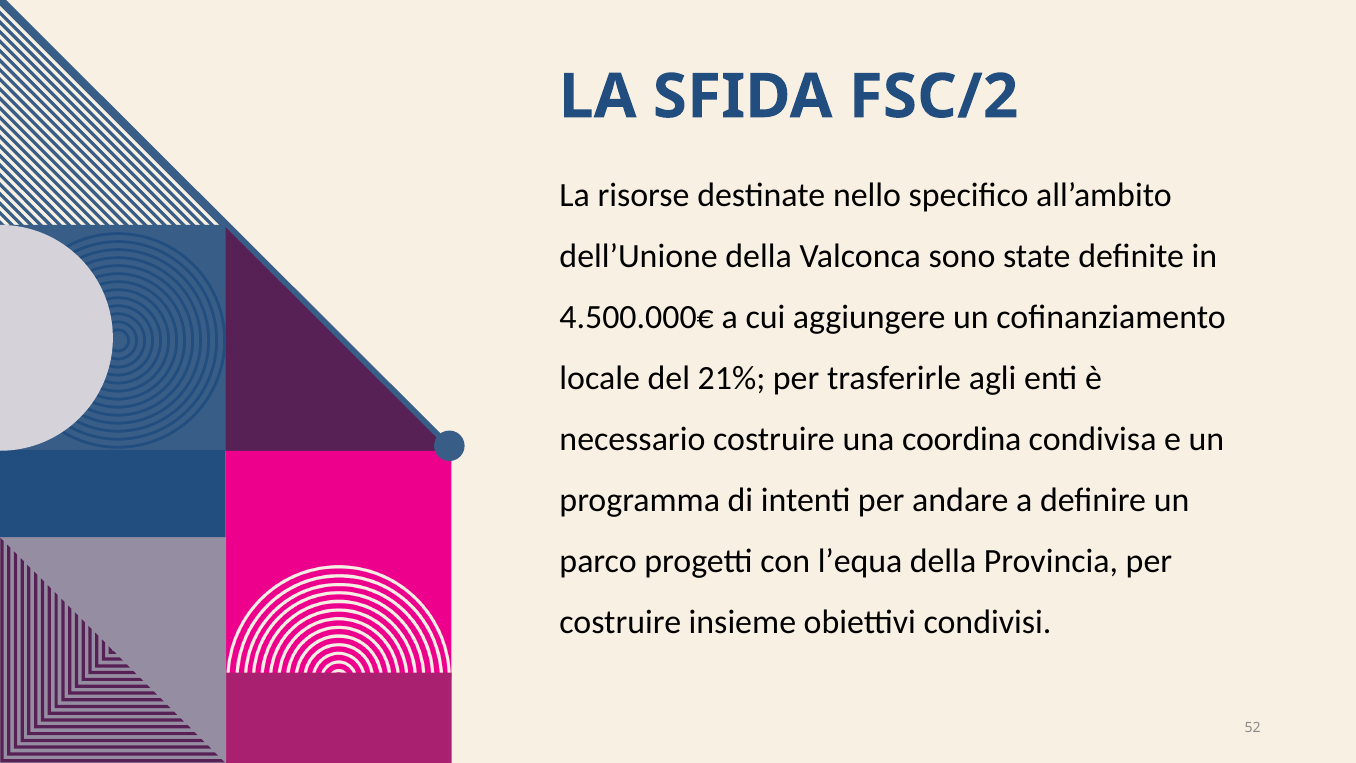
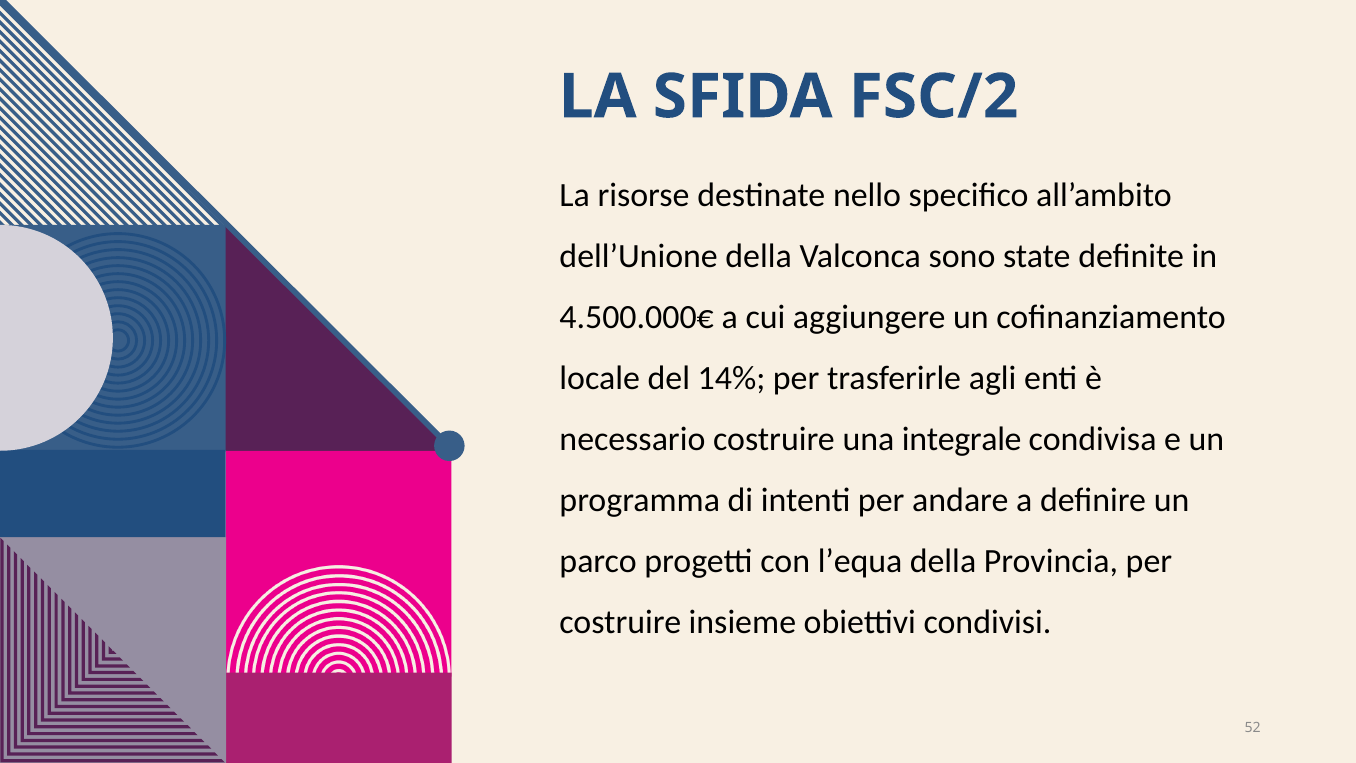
21%: 21% -> 14% (731, 378)
coordina: coordina -> integrale (962, 439)
